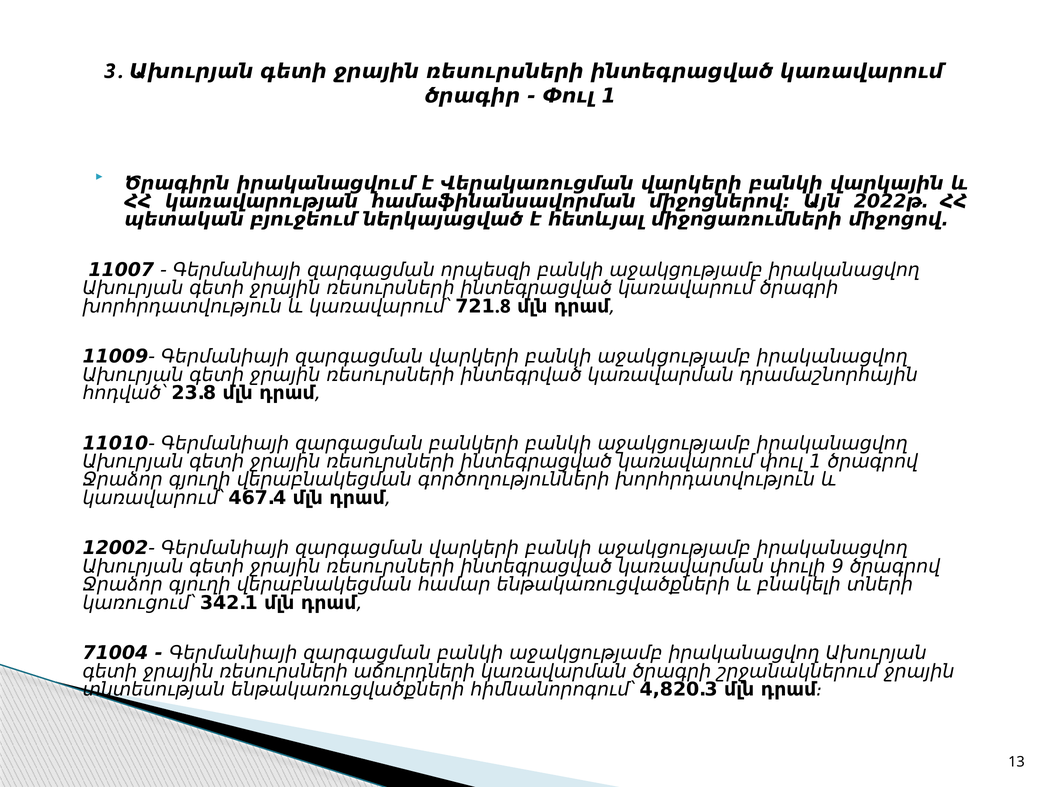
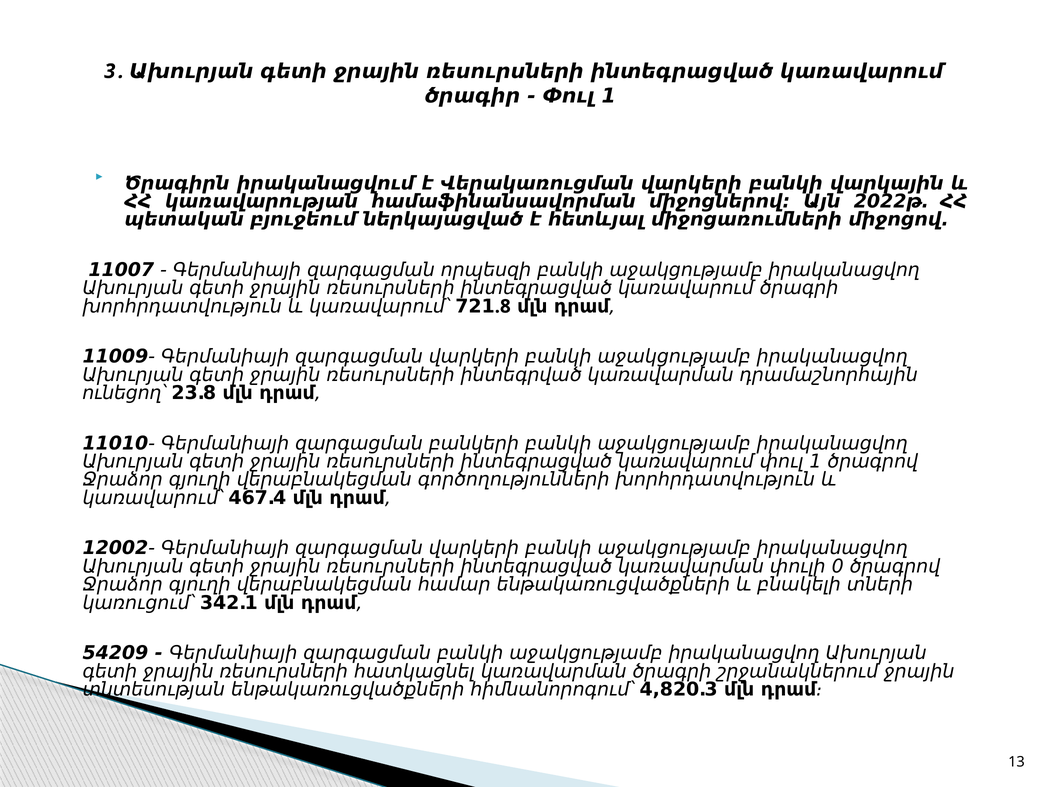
հոդված՝: հոդված՝ -> ունեցող՝ (124, 393)
9: 9 -> 0 (838, 567)
71004: 71004 -> 54209 (115, 654)
աճուրդների: աճուրդների -> հատկացնել (414, 672)
